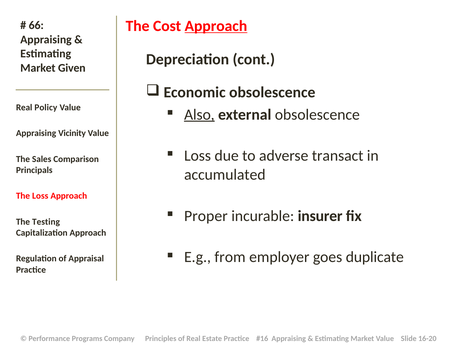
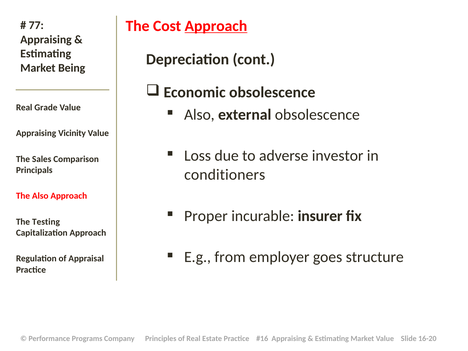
66: 66 -> 77 (36, 25)
Given: Given -> Being (72, 68)
Policy: Policy -> Grade (46, 108)
Also underline: present -> none (199, 115)
transact: transact -> investor (338, 156)
accumulated: accumulated -> conditioners (225, 175)
The Loss: Loss -> Also (40, 196)
duplicate: duplicate -> structure (375, 257)
